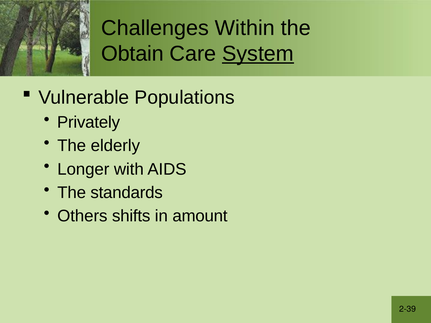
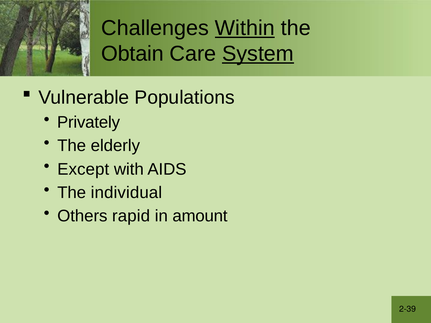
Within underline: none -> present (245, 28)
Longer: Longer -> Except (83, 169)
standards: standards -> individual (126, 193)
shifts: shifts -> rapid (131, 216)
